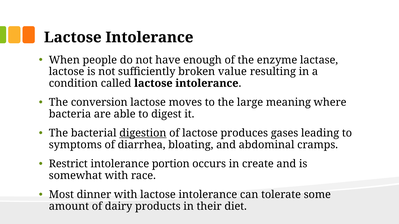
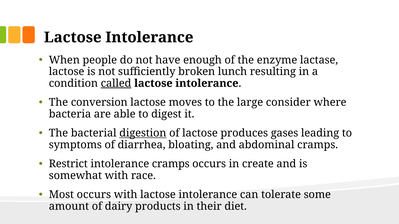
value: value -> lunch (233, 72)
called underline: none -> present (116, 83)
meaning: meaning -> consider (288, 103)
intolerance portion: portion -> cramps (171, 164)
Most dinner: dinner -> occurs (94, 195)
